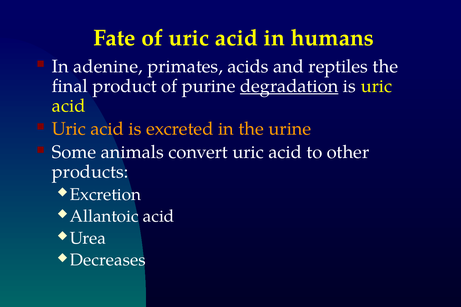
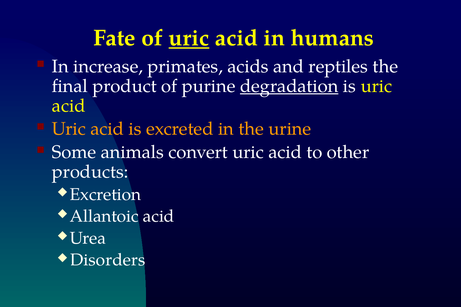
uric underline: none -> present (189, 38)
adenine: adenine -> increase (108, 66)
Decreases: Decreases -> Disorders (108, 260)
